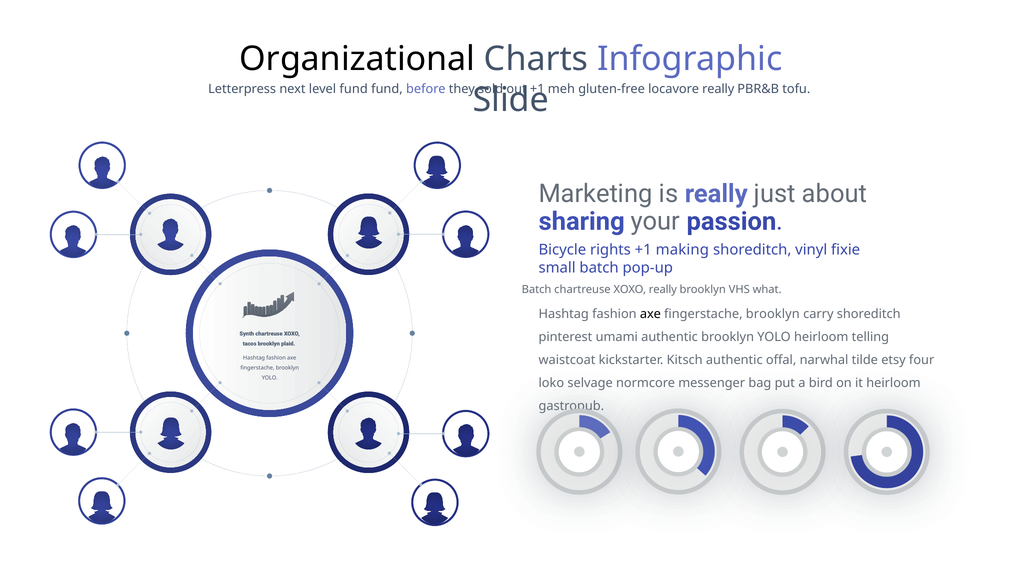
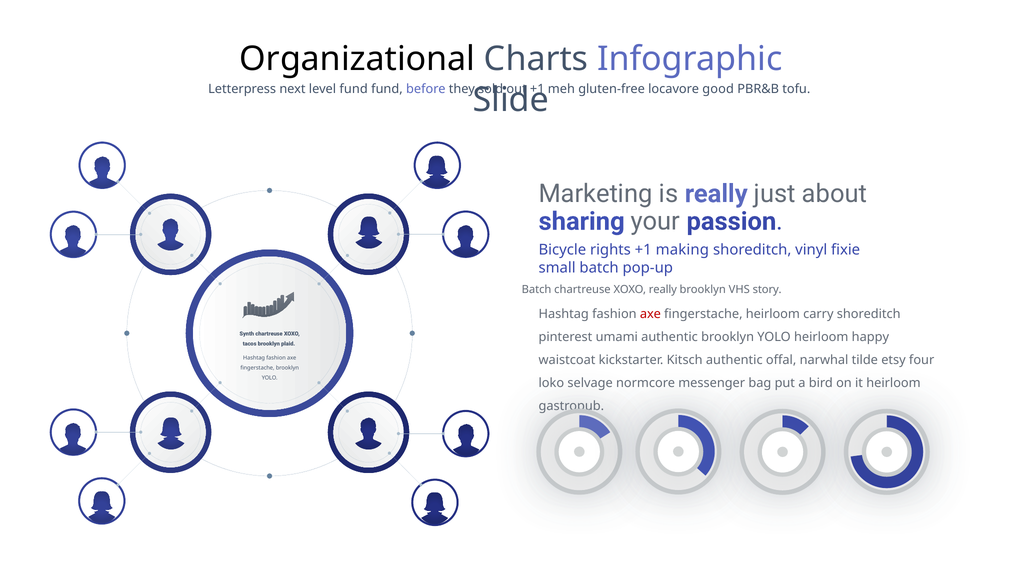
locavore really: really -> good (718, 89)
what: what -> story (767, 289)
axe colour: black -> red (650, 314)
brooklyn: brooklyn -> heirloom (773, 314)
telling: telling -> happy (870, 337)
